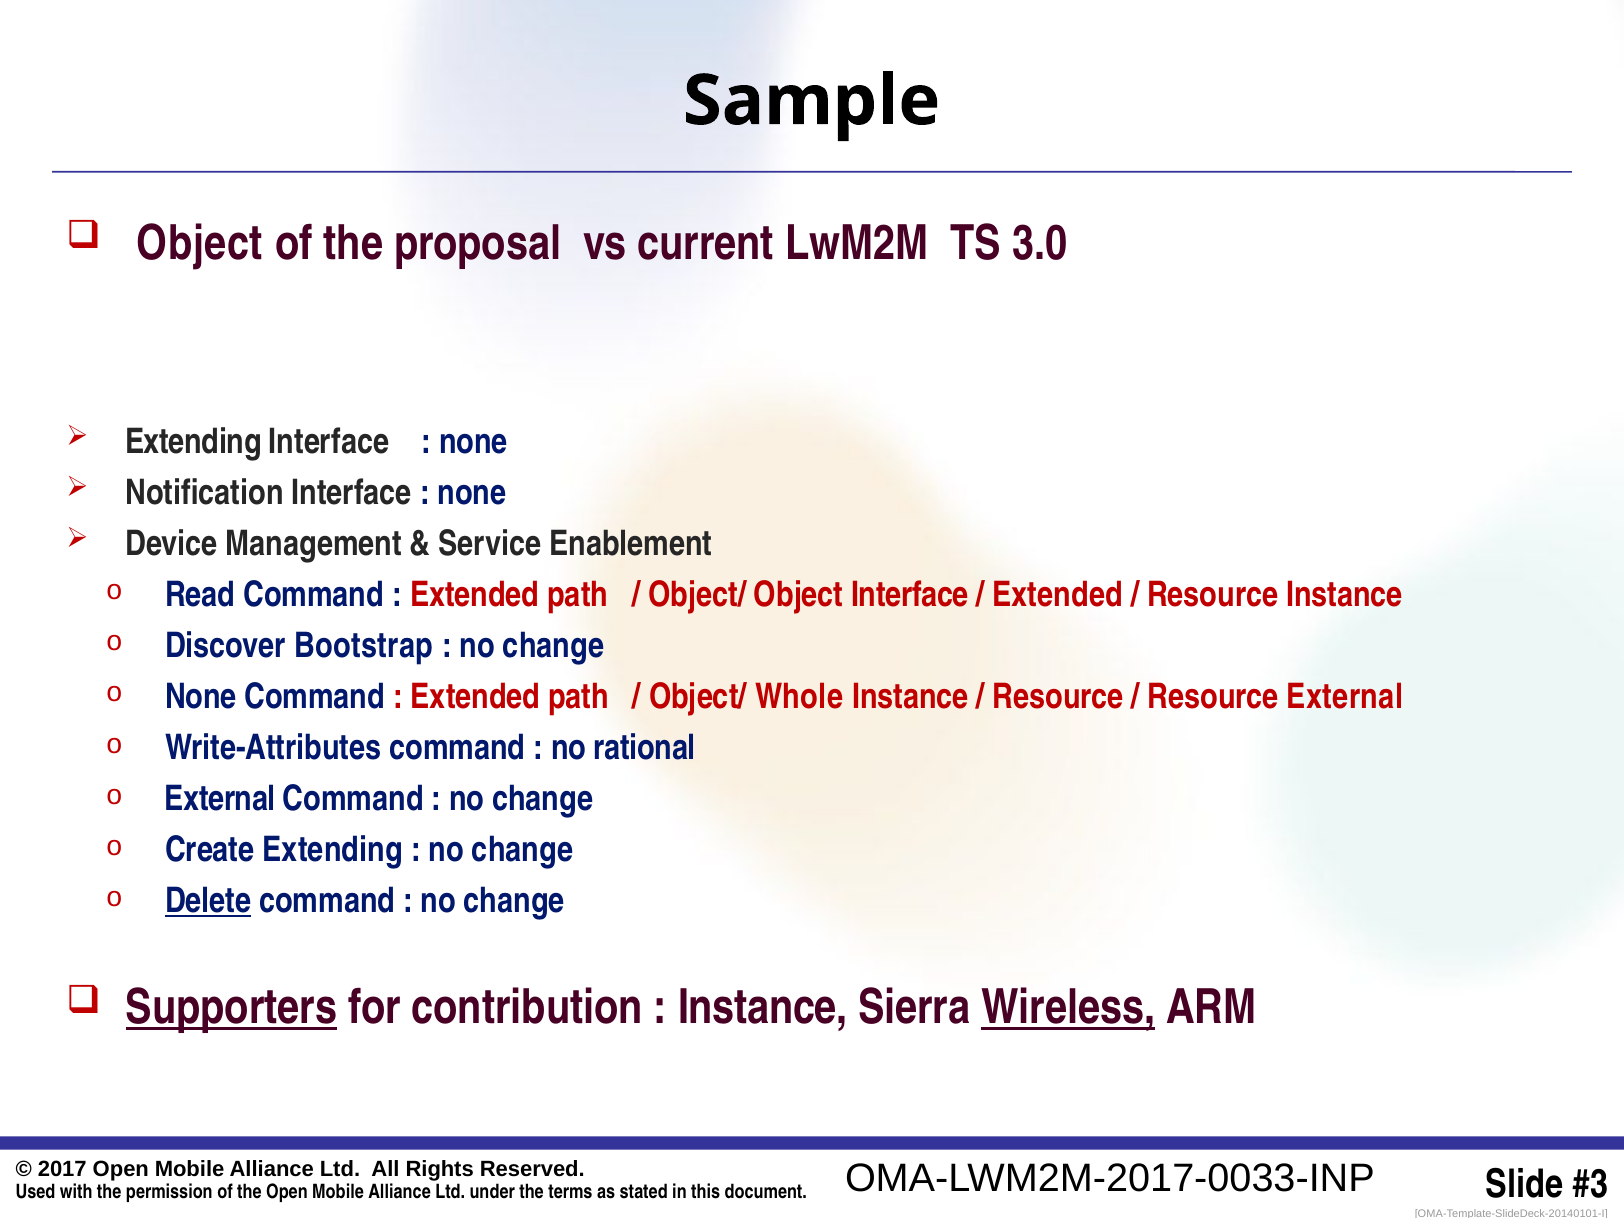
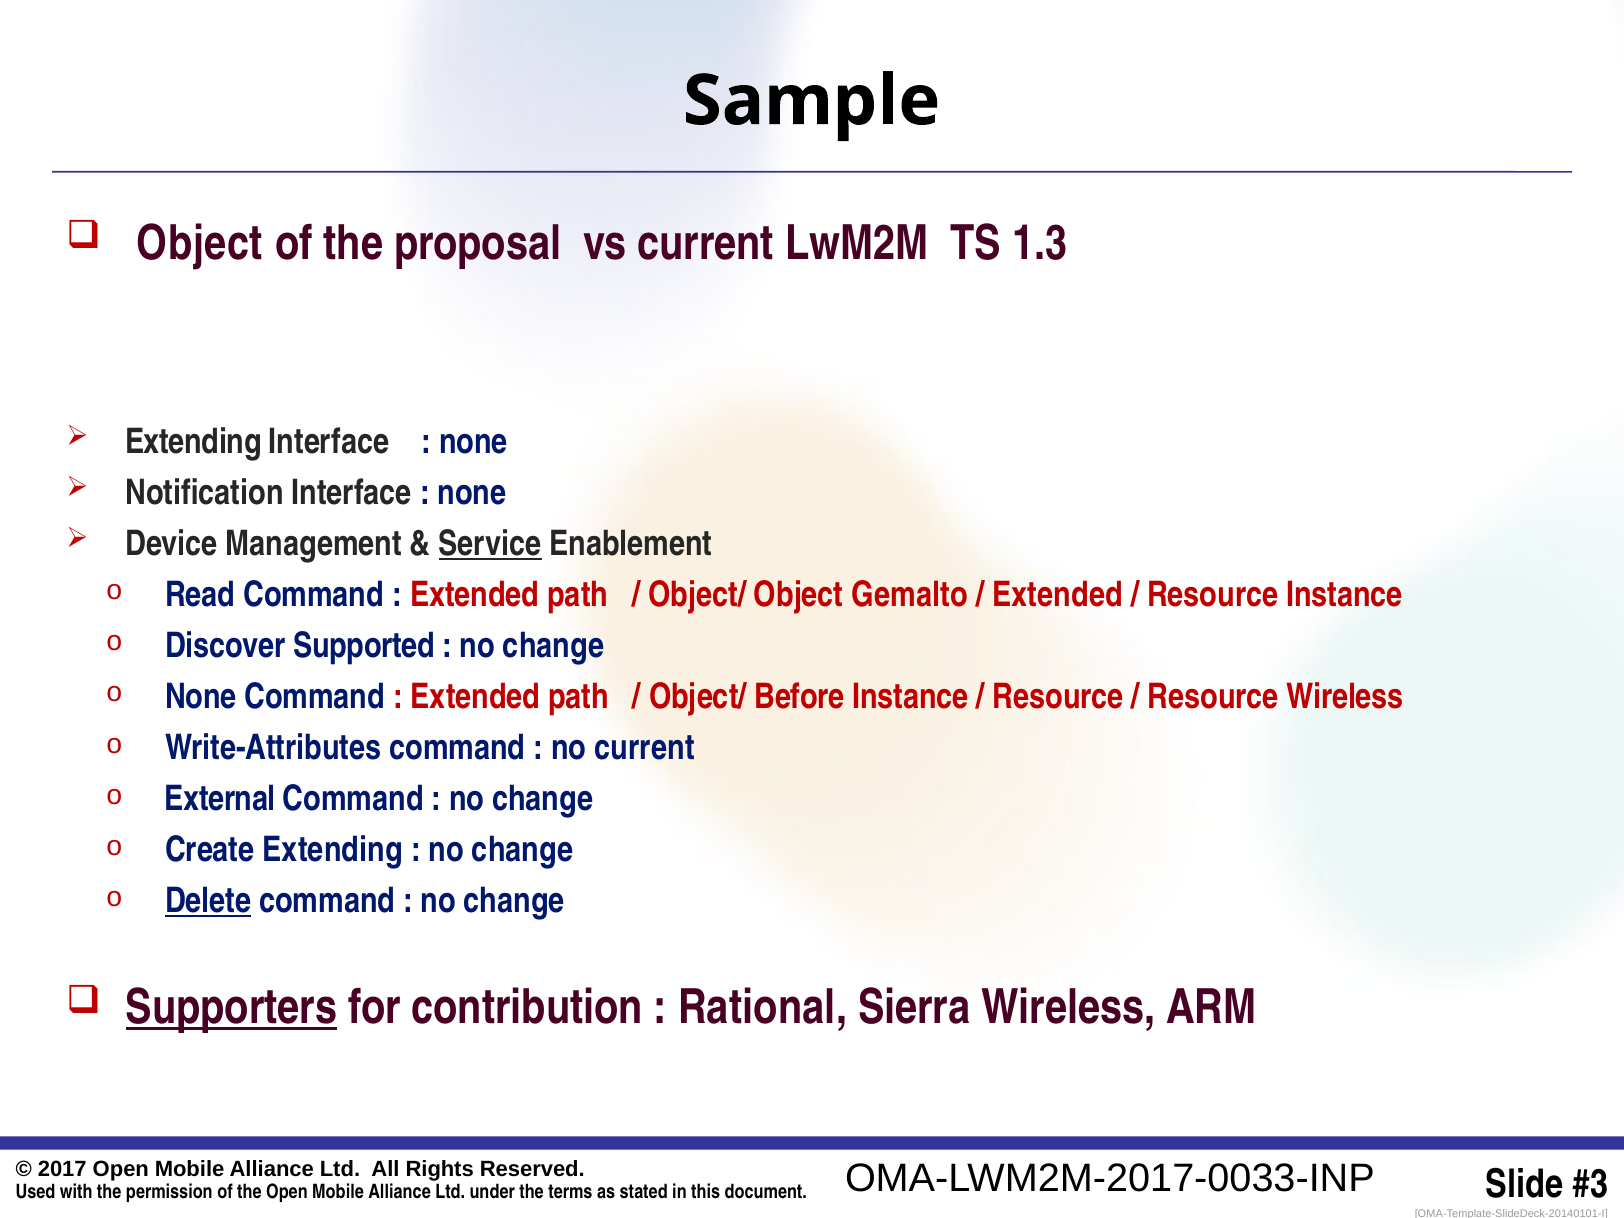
3.0: 3.0 -> 1.3 (1040, 243)
Service underline: none -> present (490, 544)
Object Interface: Interface -> Gemalto (910, 595)
Bootstrap: Bootstrap -> Supported (364, 646)
Whole: Whole -> Before (800, 697)
Resource External: External -> Wireless (1345, 697)
no rational: rational -> current (645, 748)
Instance: Instance -> Rational (763, 1008)
Wireless underline: present -> none (1068, 1008)
